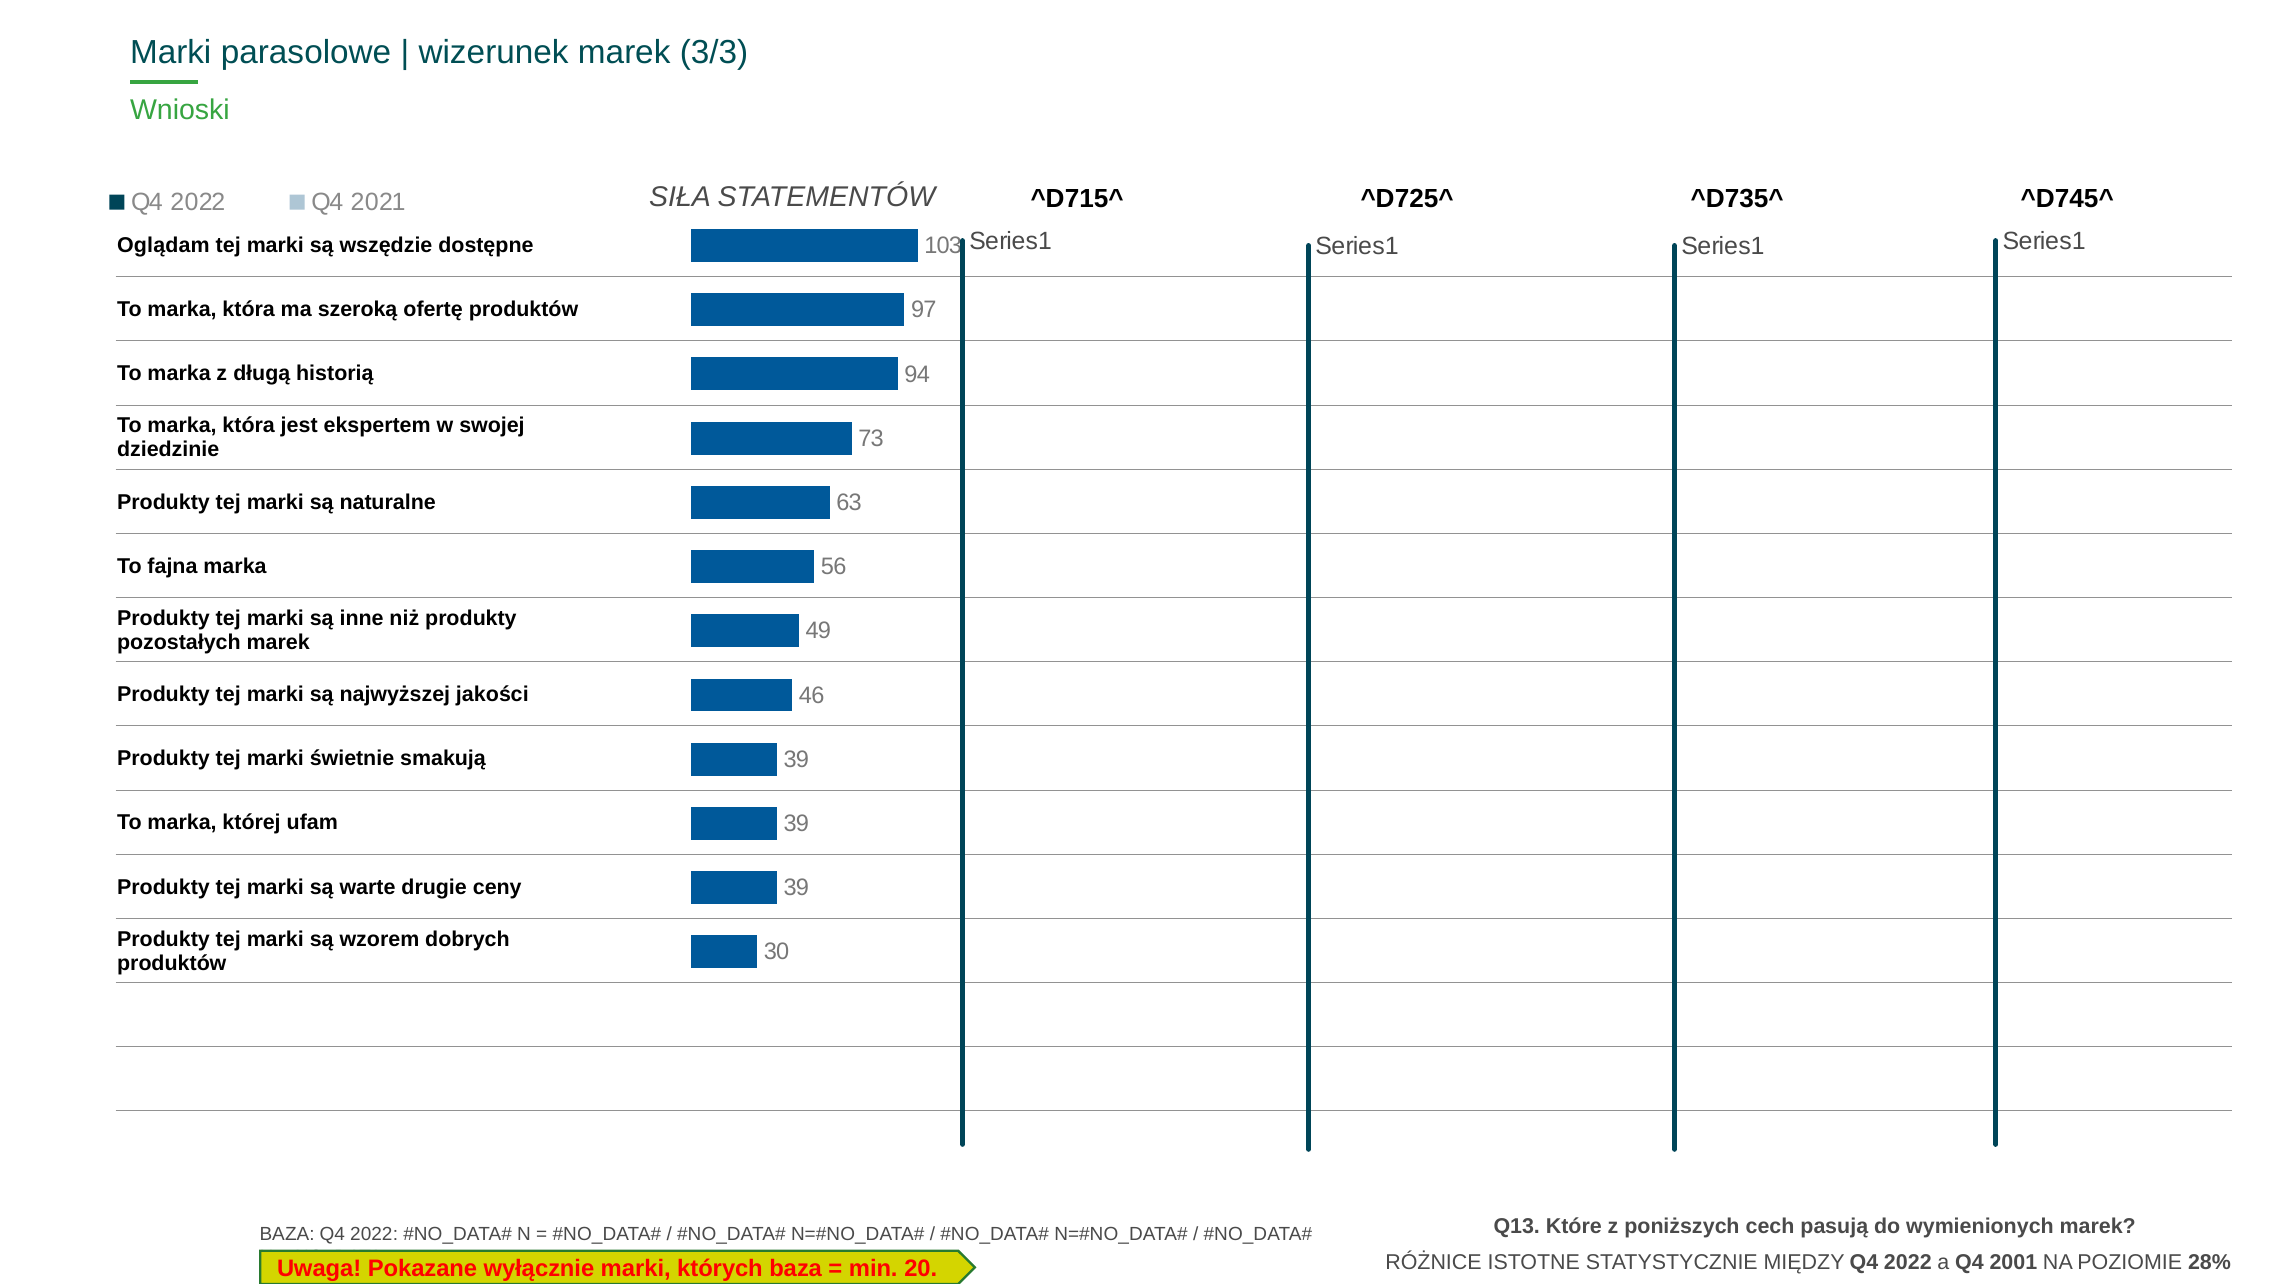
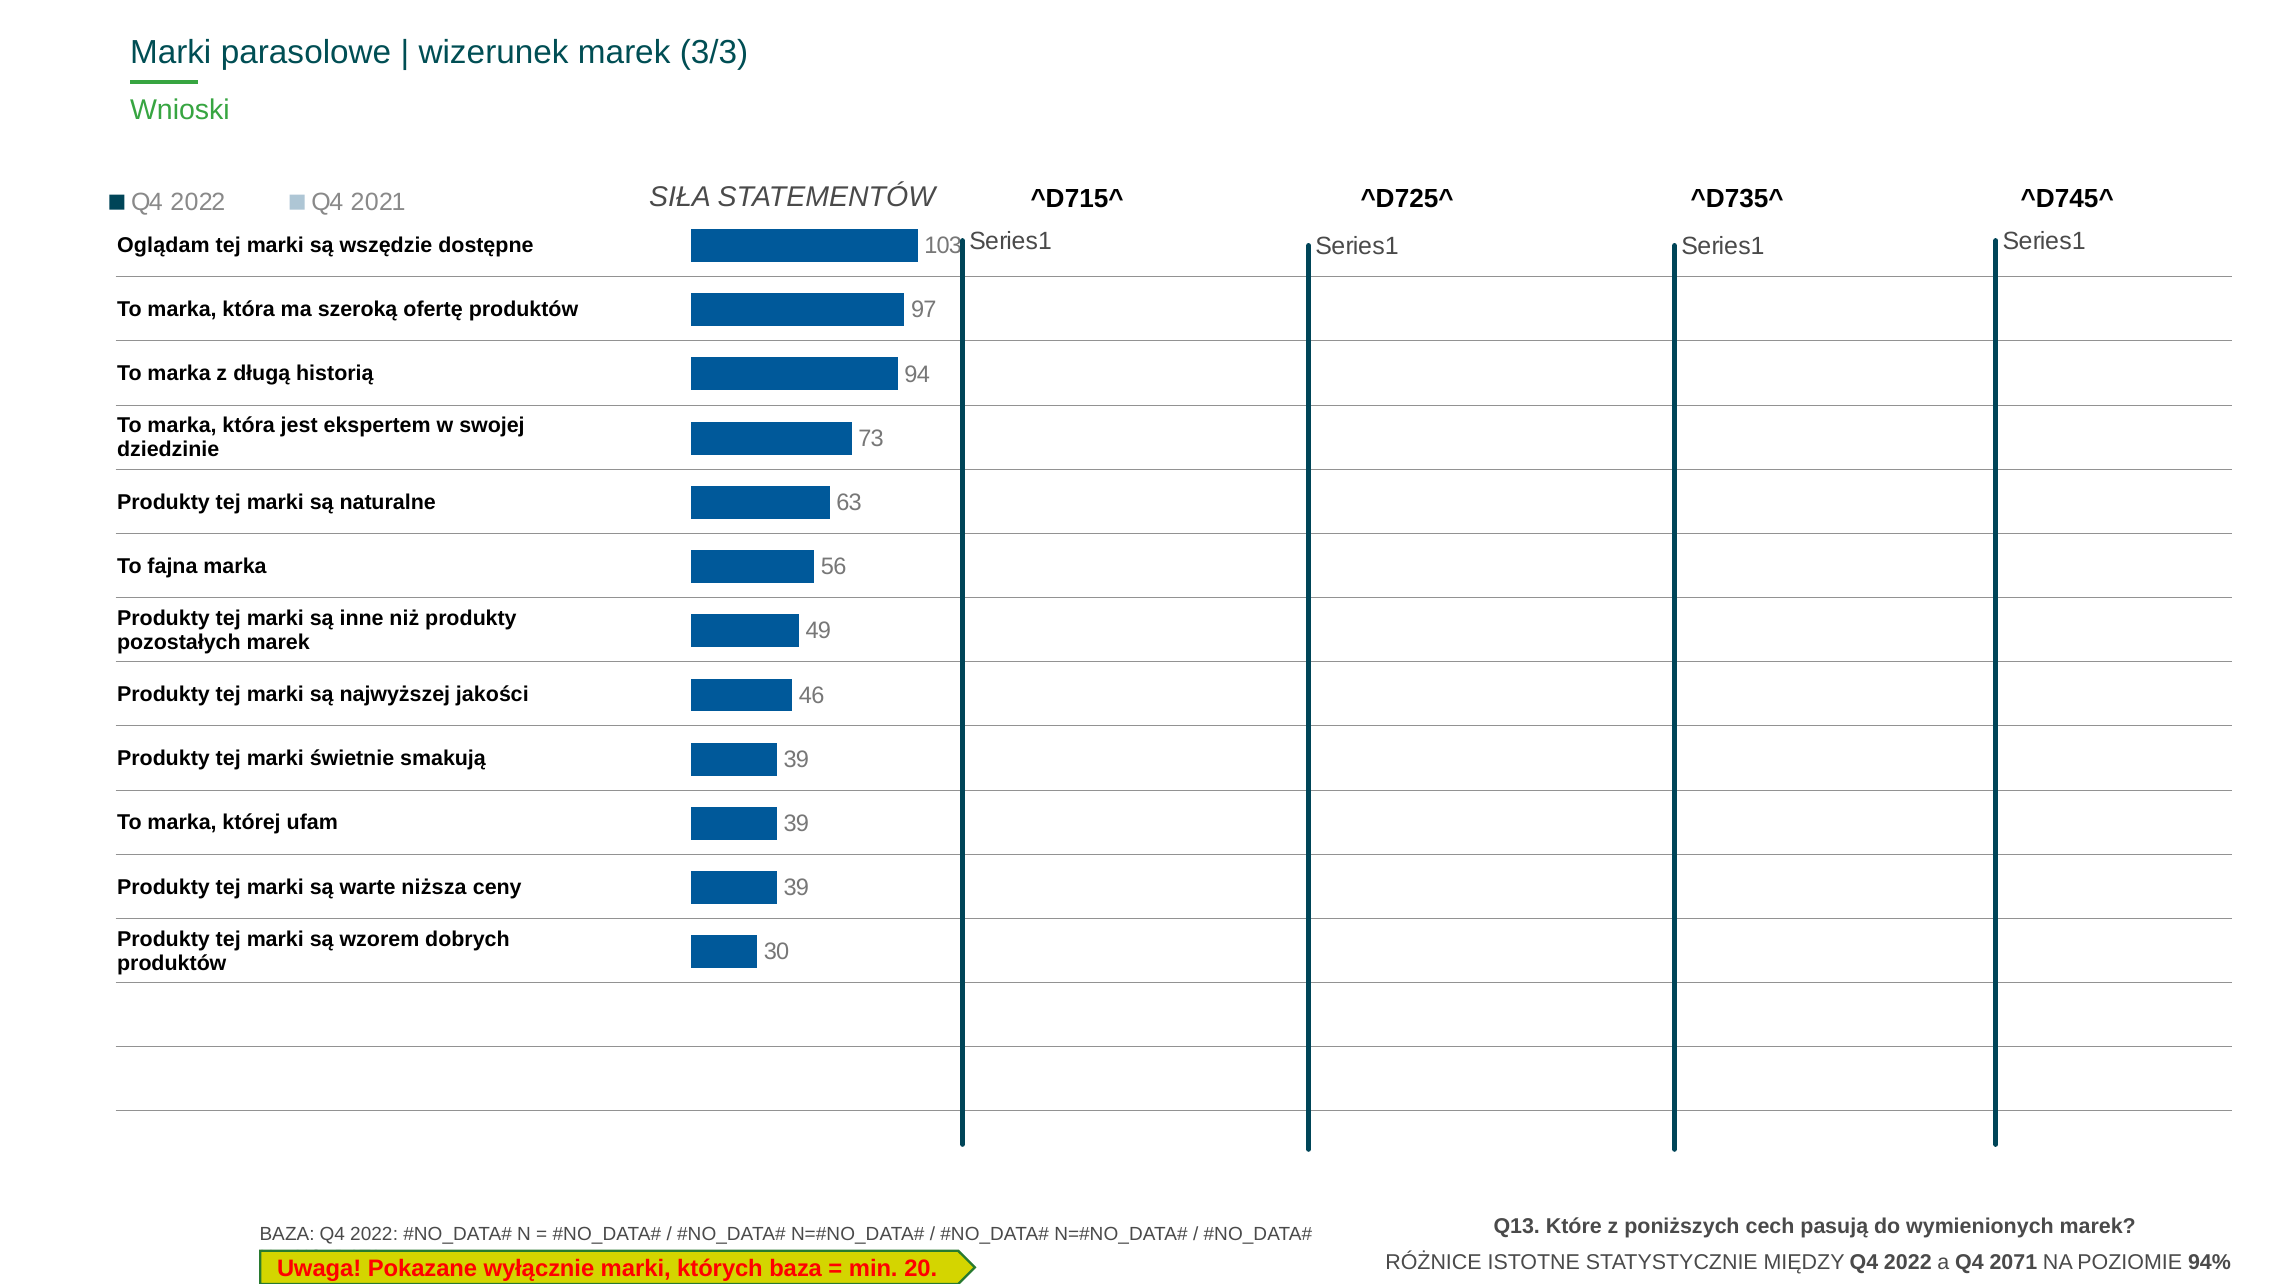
drugie: drugie -> niższa (434, 887)
2001: 2001 -> 2071 (2013, 1263)
28%: 28% -> 94% (2209, 1263)
